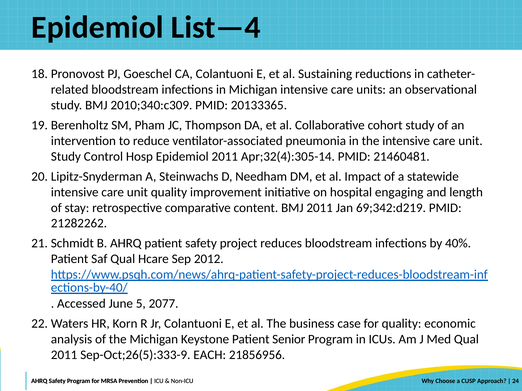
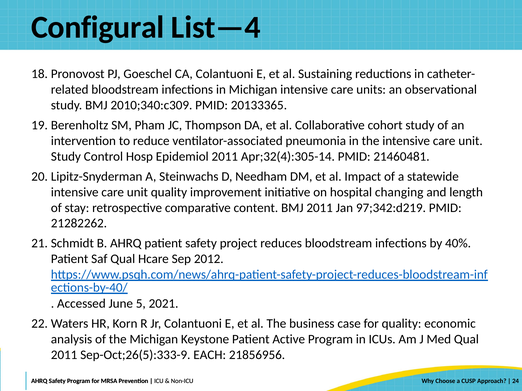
Epidemiol: Epidemiol -> Configural (98, 27)
engaging: engaging -> changing (399, 192)
69;342:d219: 69;342:d219 -> 97;342:d219 (391, 208)
2077: 2077 -> 2021 (164, 304)
Senior: Senior -> Active (289, 340)
